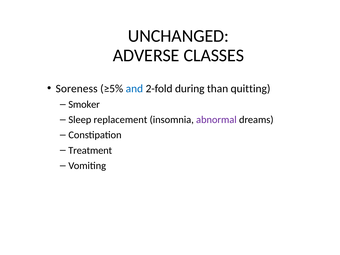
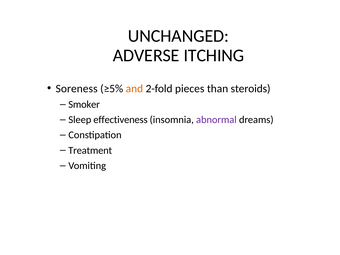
CLASSES: CLASSES -> ITCHING (214, 56)
and colour: blue -> orange (134, 89)
during: during -> pieces (190, 89)
quitting: quitting -> steroids (251, 89)
replacement: replacement -> effectiveness (121, 120)
